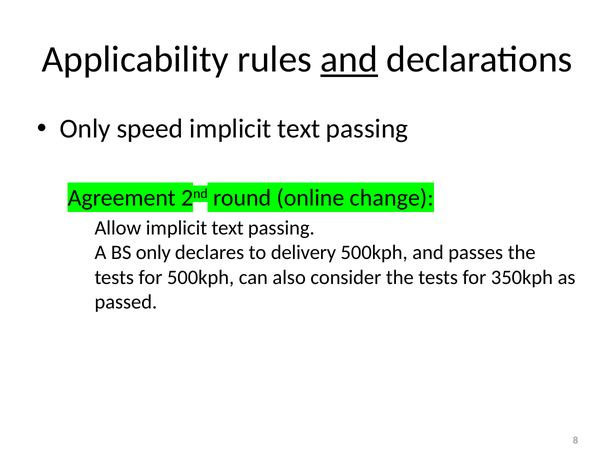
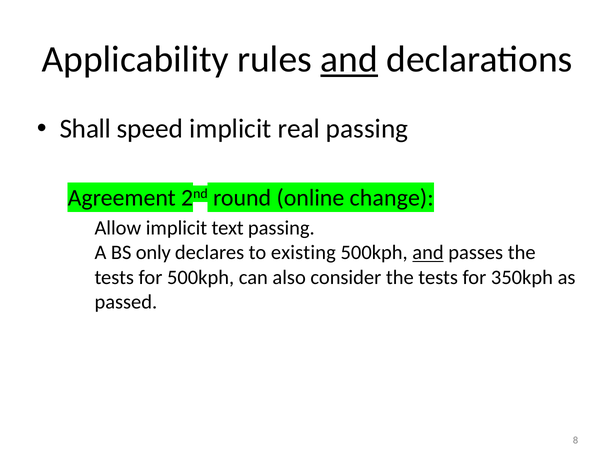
Only: Only -> Shall (85, 129)
speed implicit text: text -> real (299, 129)
delivery: delivery -> existing (303, 253)
and underline: none -> present (428, 253)
